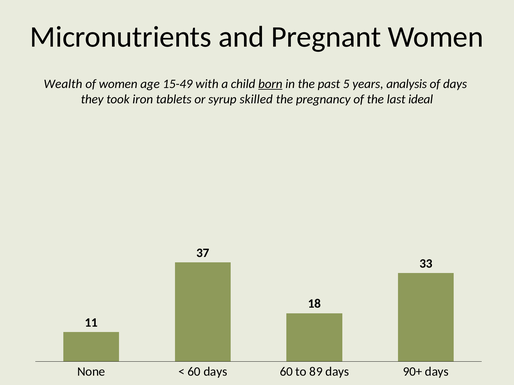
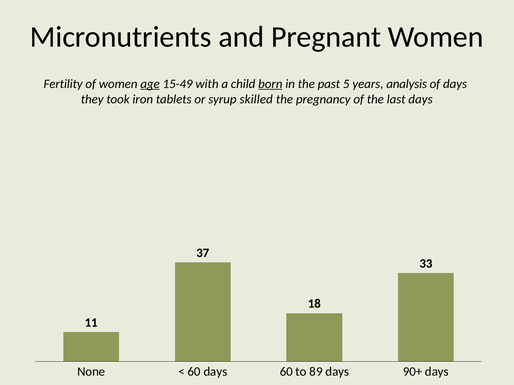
Wealth: Wealth -> Fertility (63, 84)
age underline: none -> present (150, 84)
last ideal: ideal -> days (421, 99)
